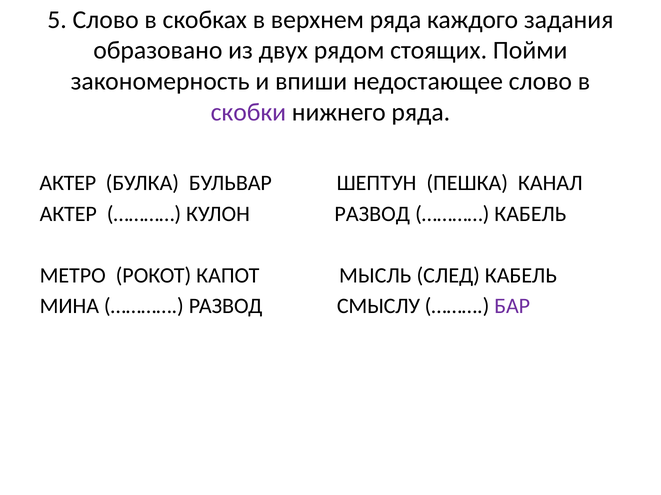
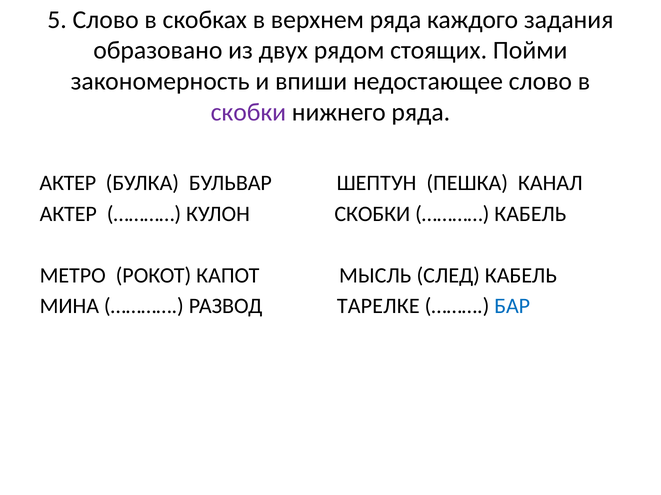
КУЛОН РАЗВОД: РАЗВОД -> СКОБКИ (372, 214)
СМЫСЛУ: СМЫСЛУ -> ТАРЕЛКЕ (378, 307)
БАР colour: purple -> blue (512, 307)
